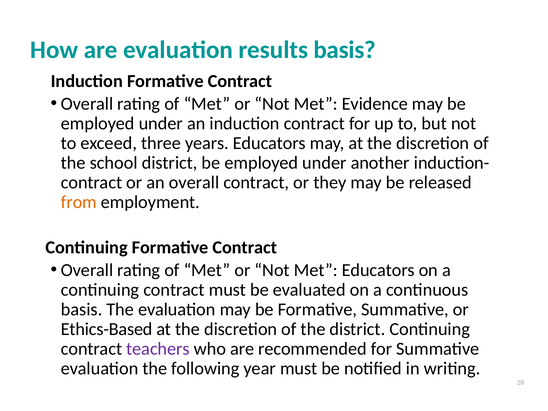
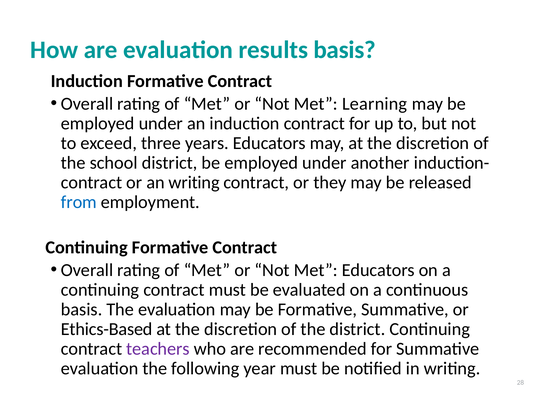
Evidence: Evidence -> Learning (375, 104)
an overall: overall -> writing (194, 183)
from colour: orange -> blue (79, 202)
